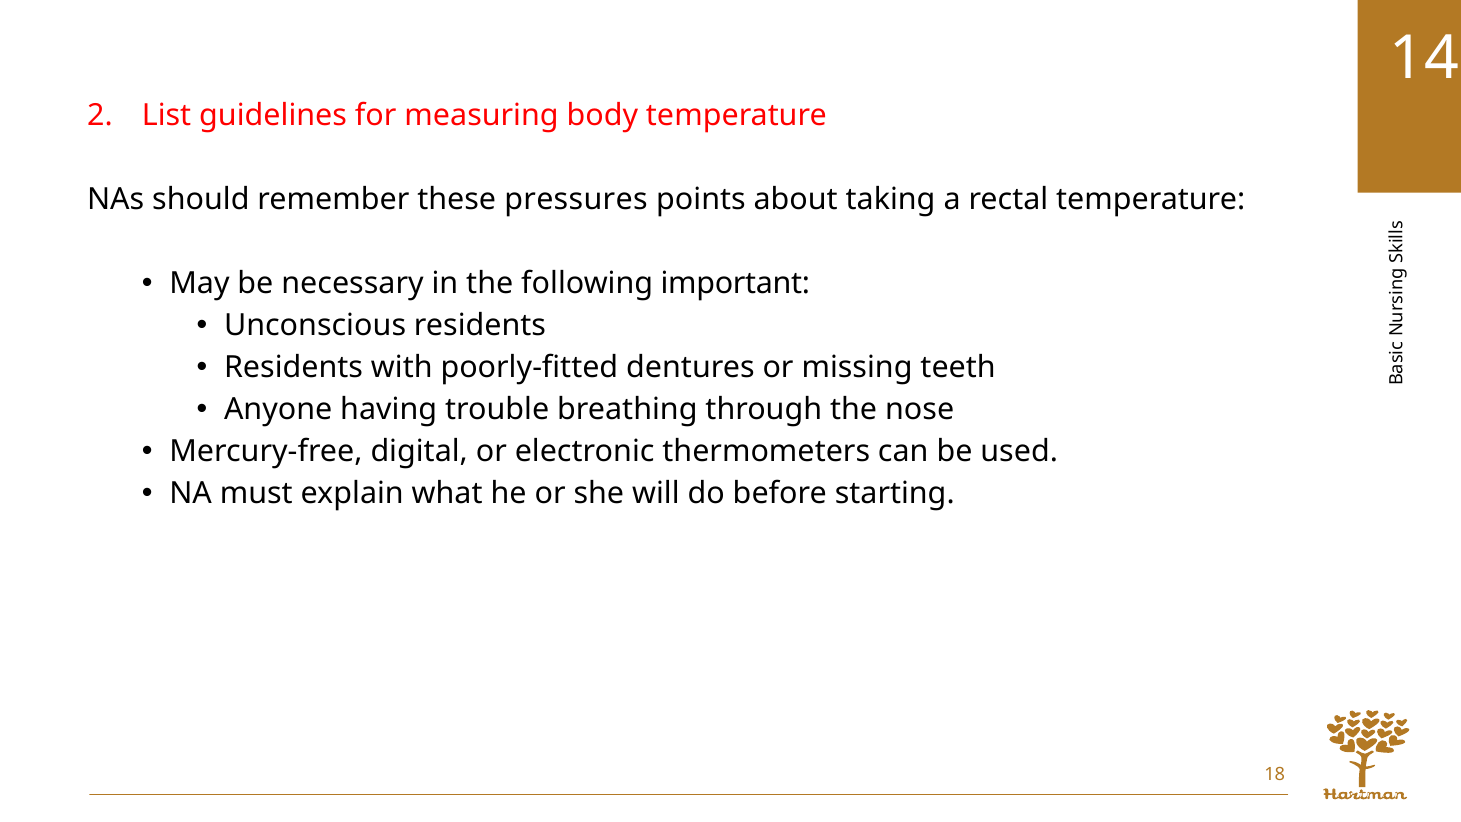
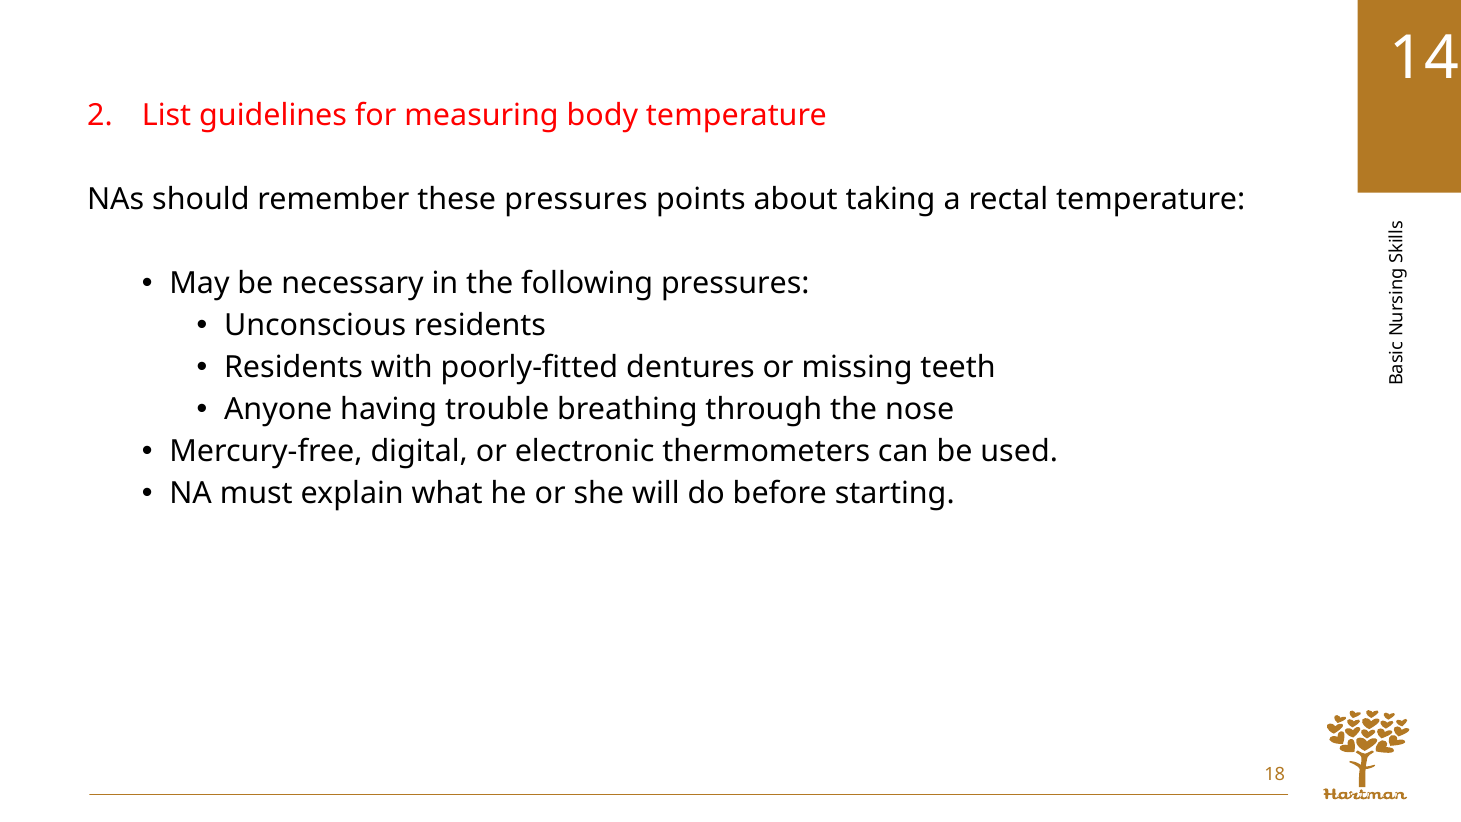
following important: important -> pressures (735, 283)
